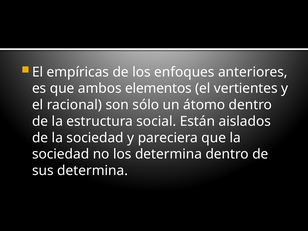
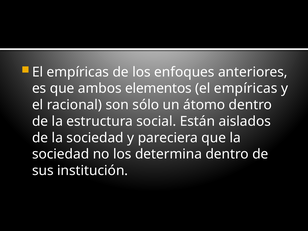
vertientes: vertientes -> empíricas (246, 88)
sus determina: determina -> institución (93, 171)
